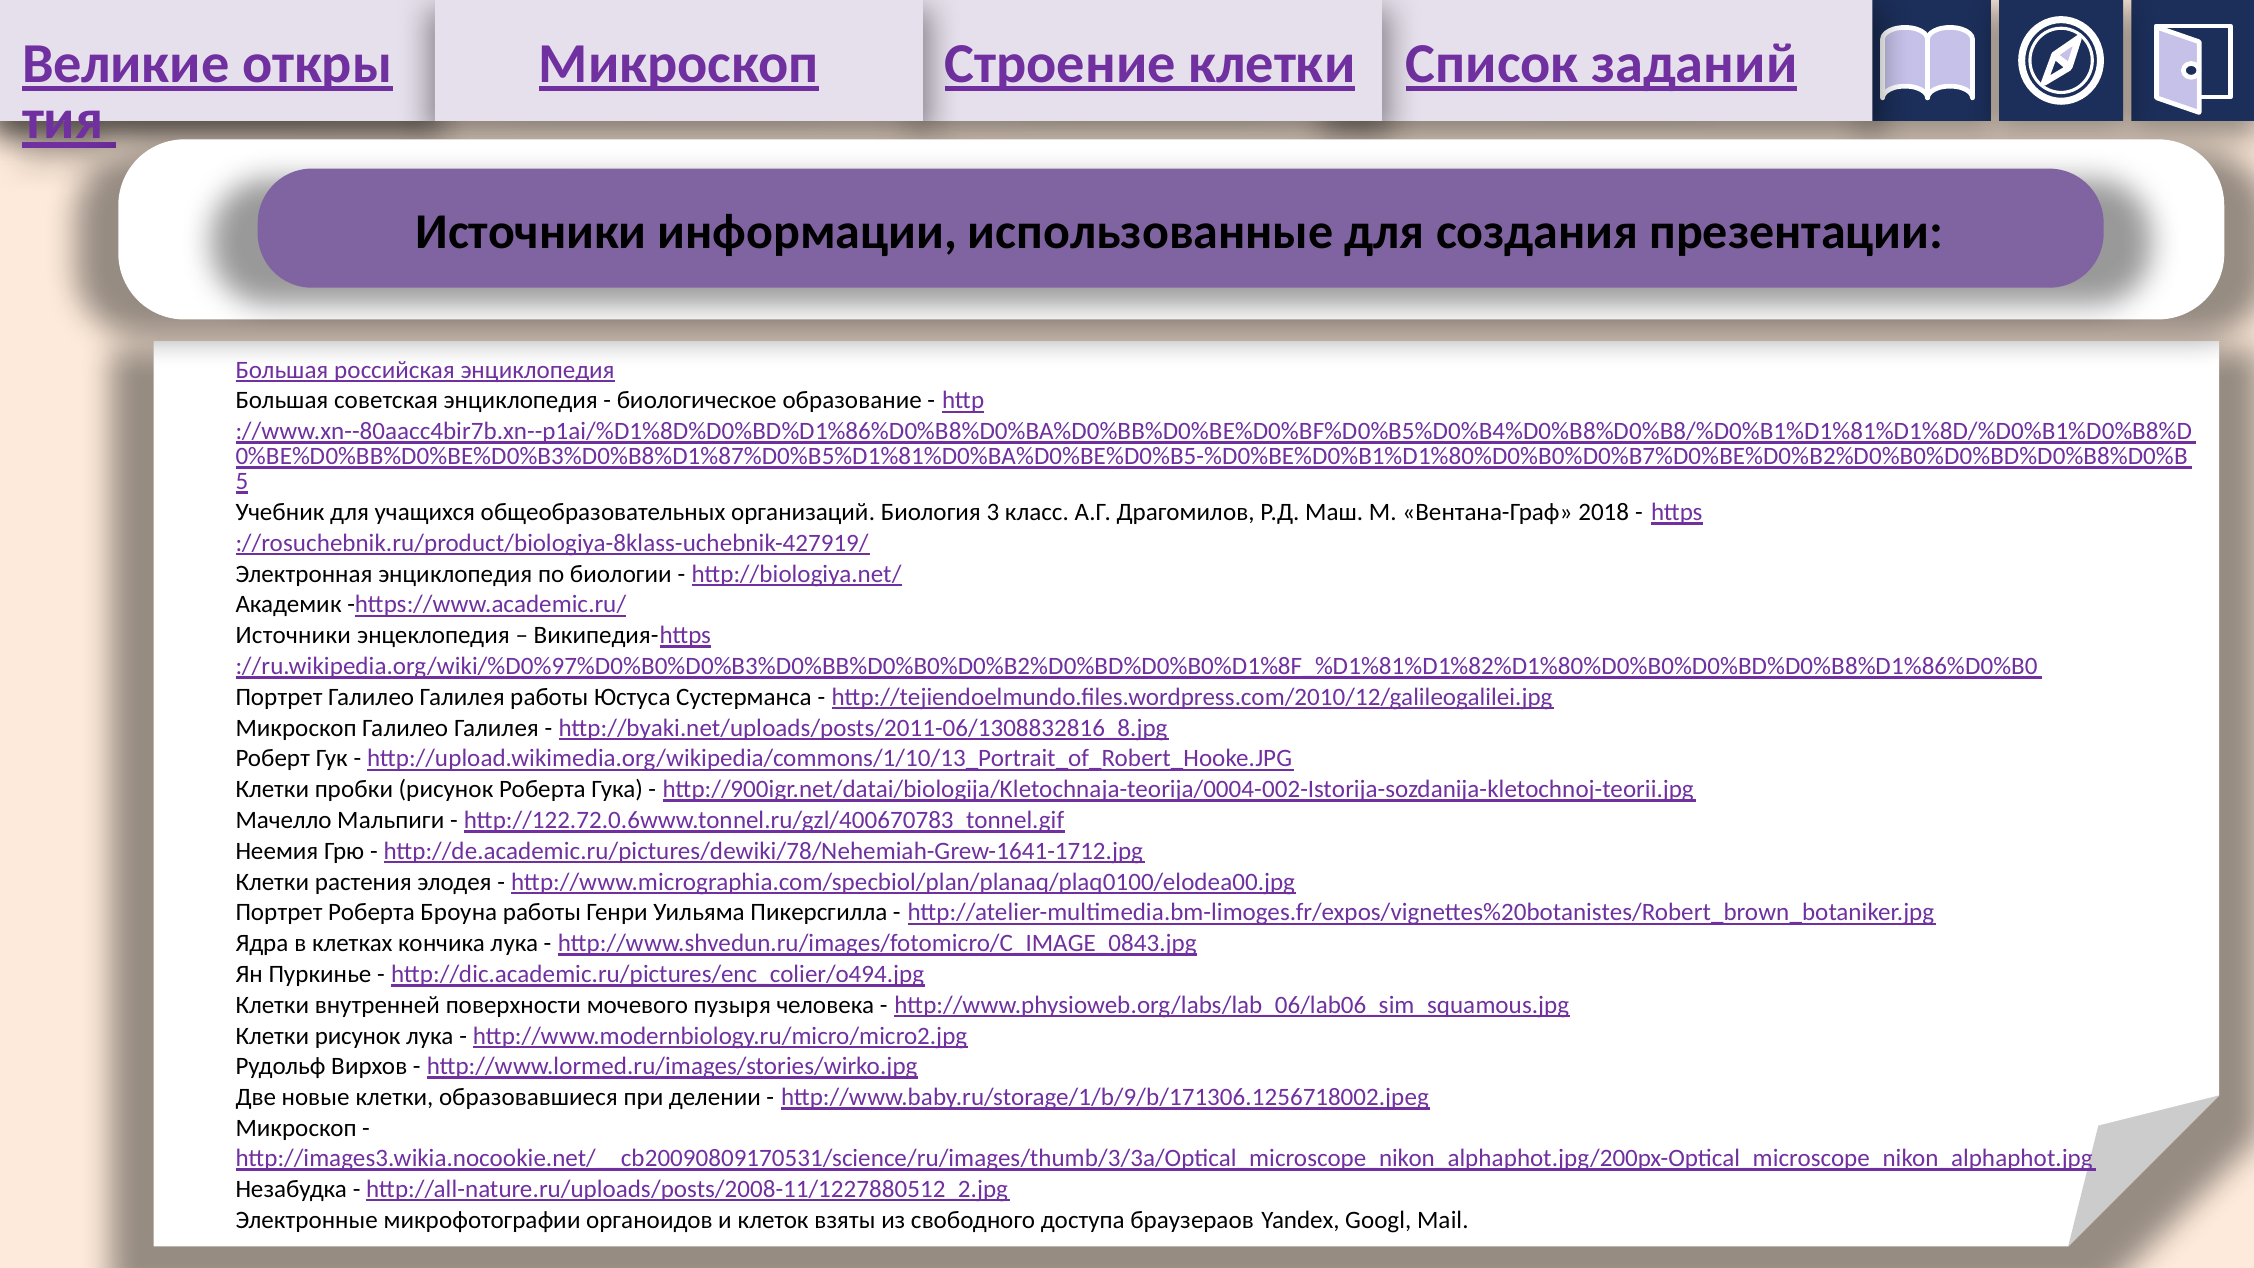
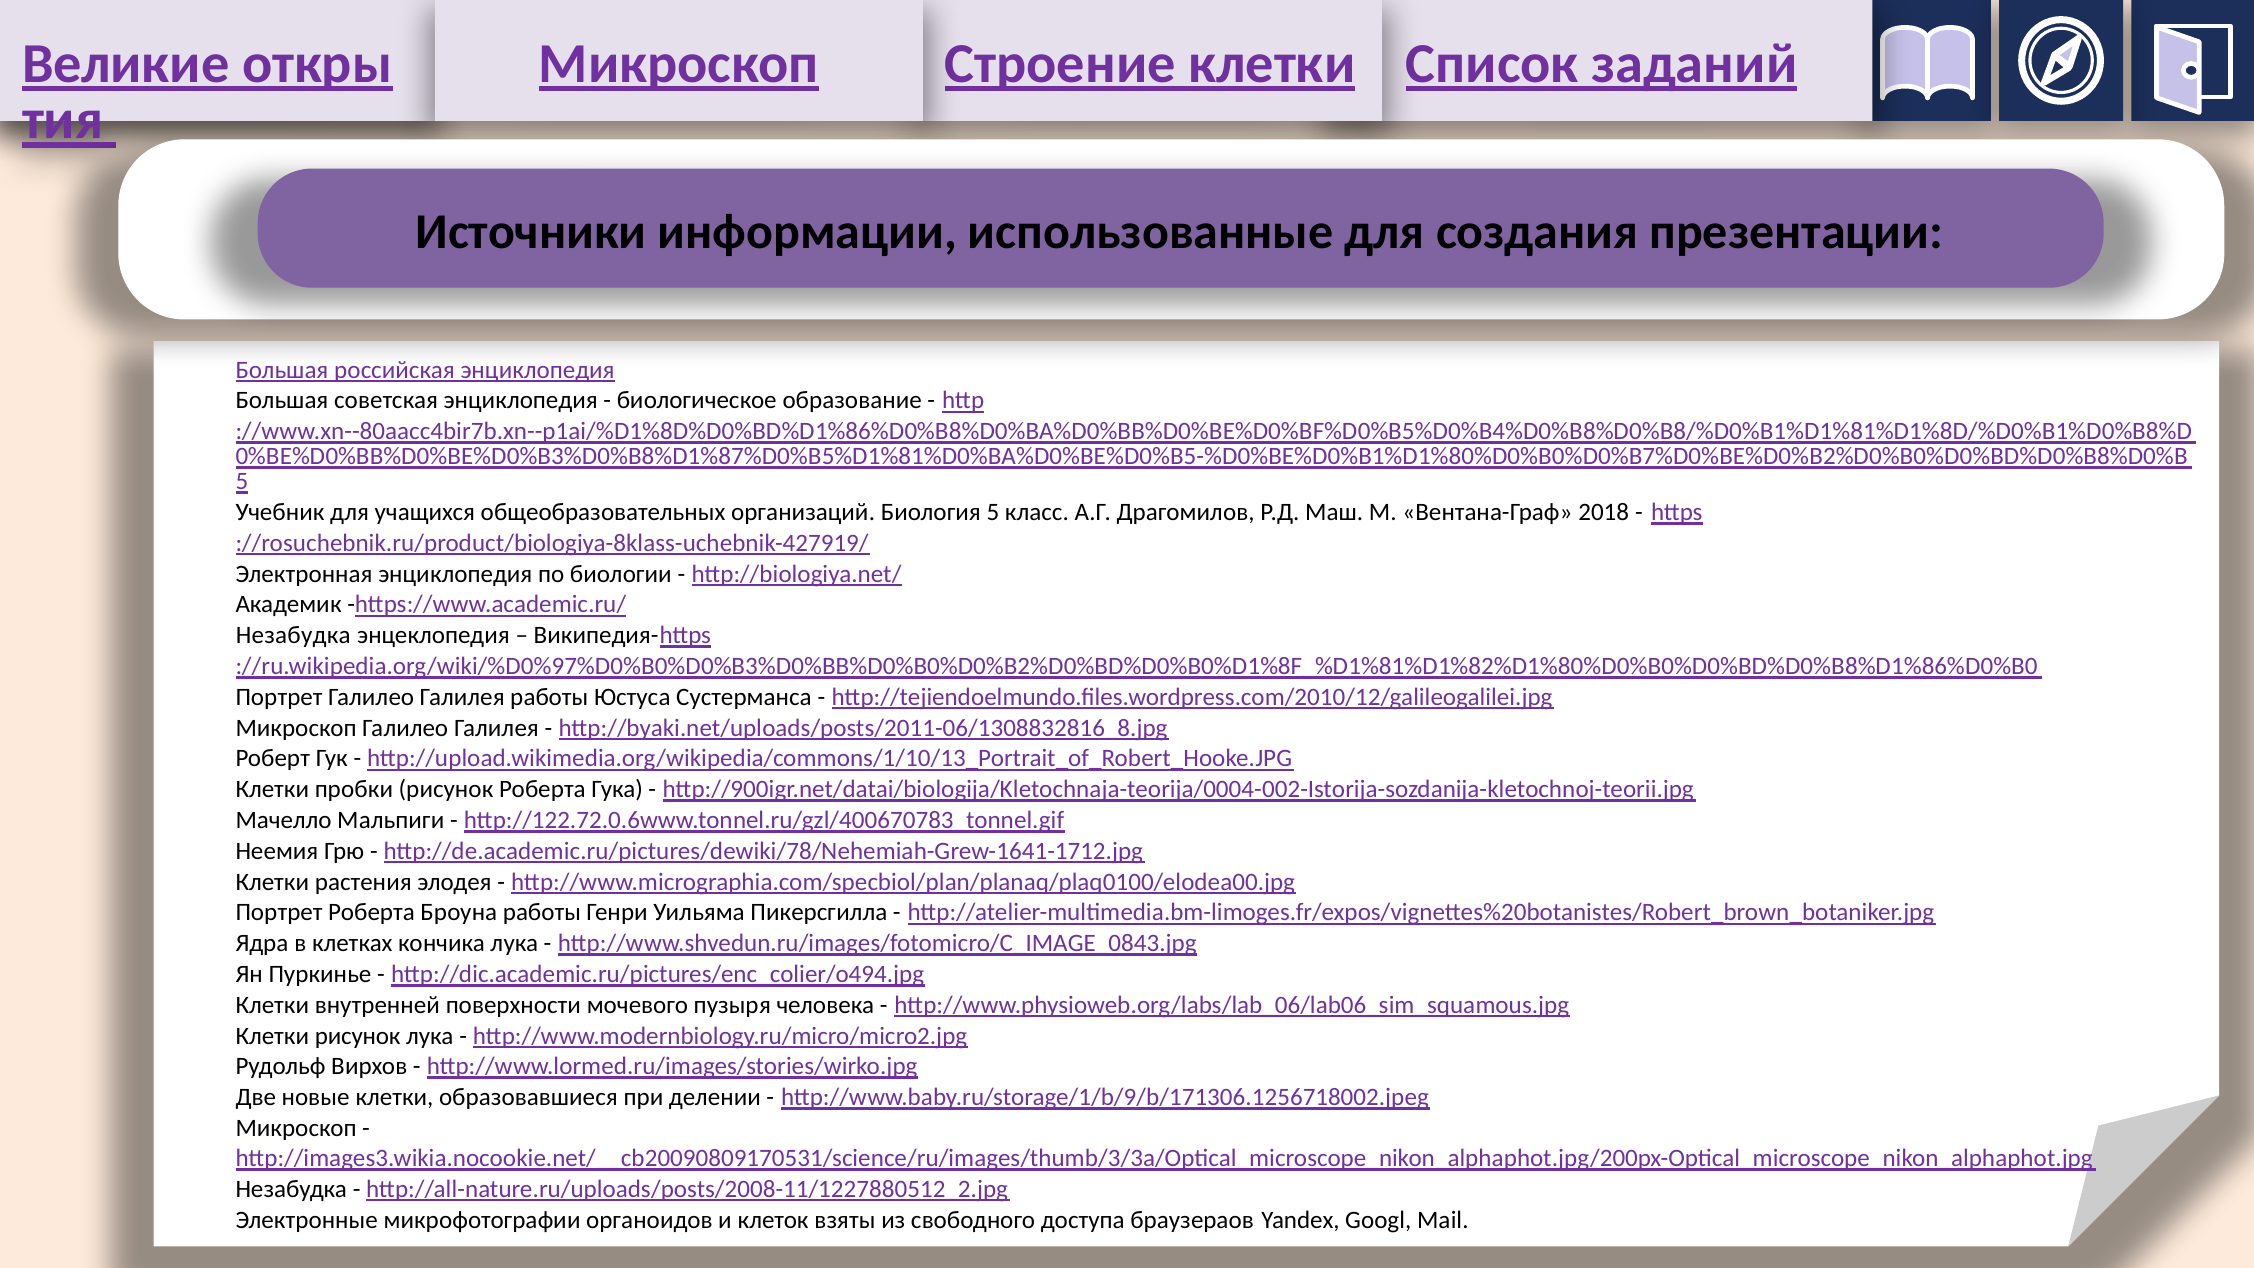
Биология 3: 3 -> 5 (993, 512)
Источники: Источники -> Незабудка (293, 635)
